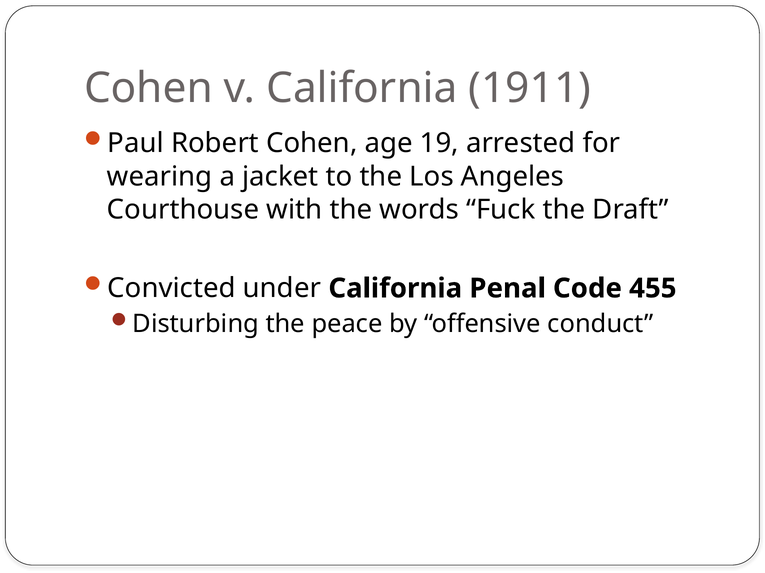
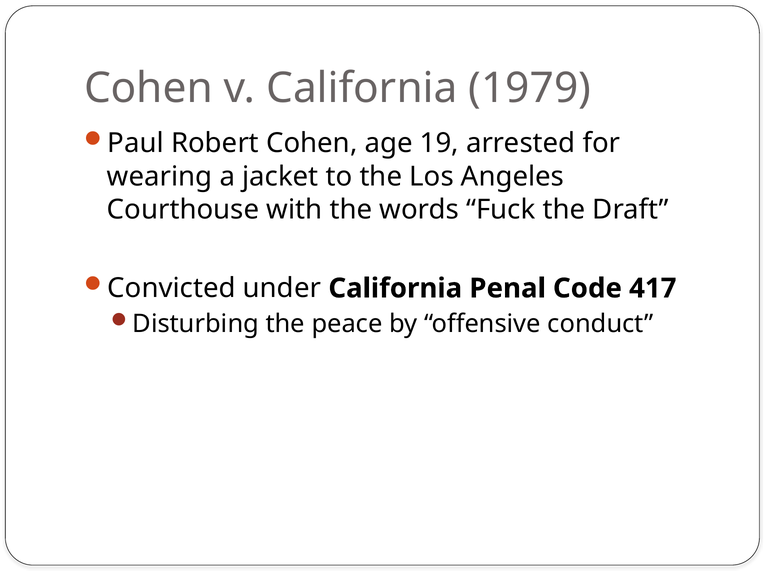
1911: 1911 -> 1979 (530, 88)
455: 455 -> 417 (653, 289)
